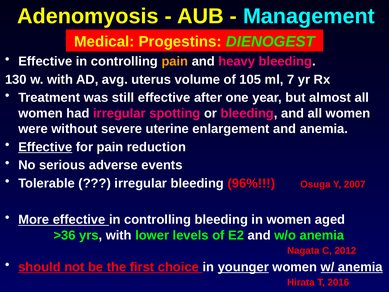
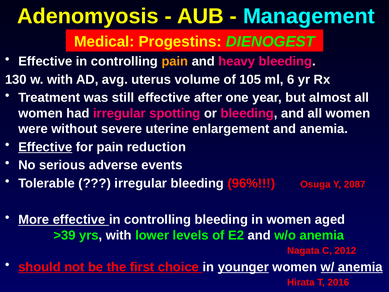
7: 7 -> 6 (291, 79)
2007: 2007 -> 2087 (355, 184)
>36: >36 -> >39 (65, 235)
